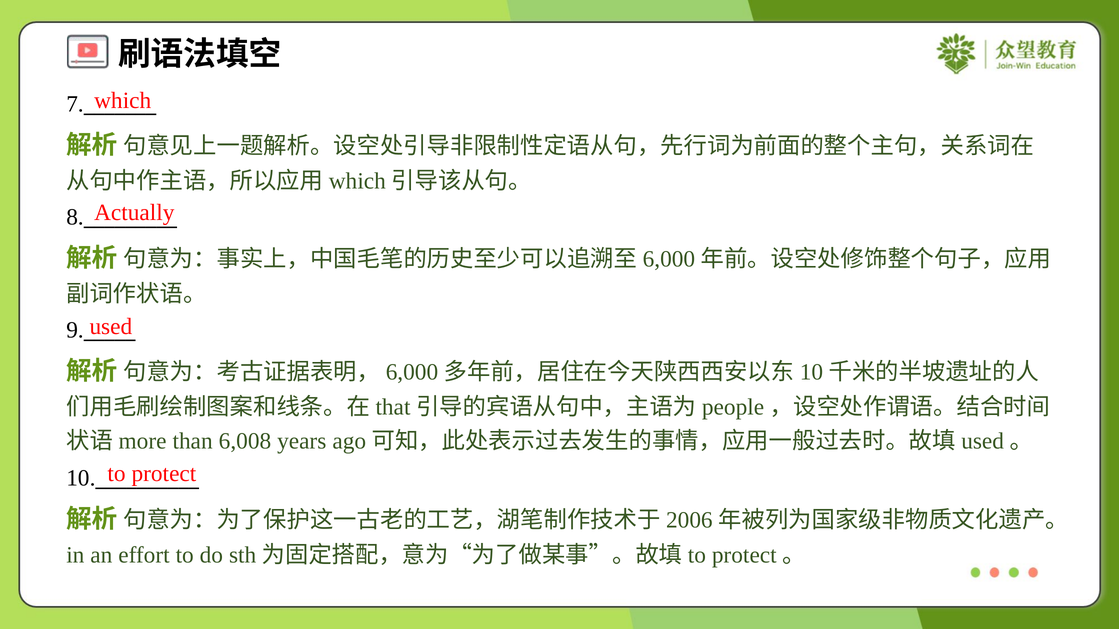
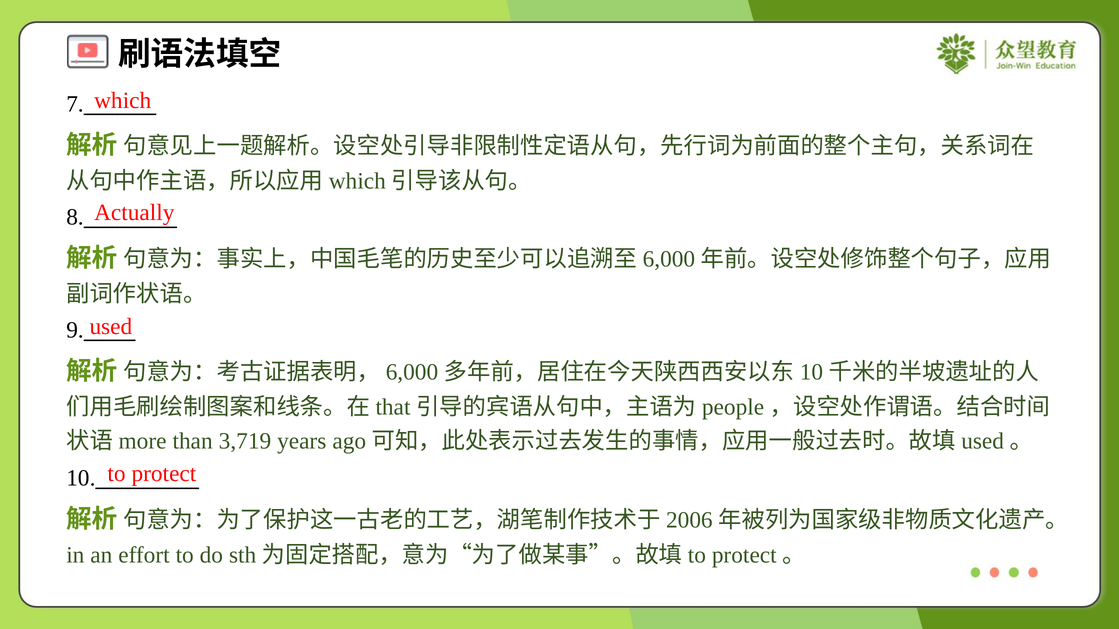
6,008: 6,008 -> 3,719 (245, 442)
